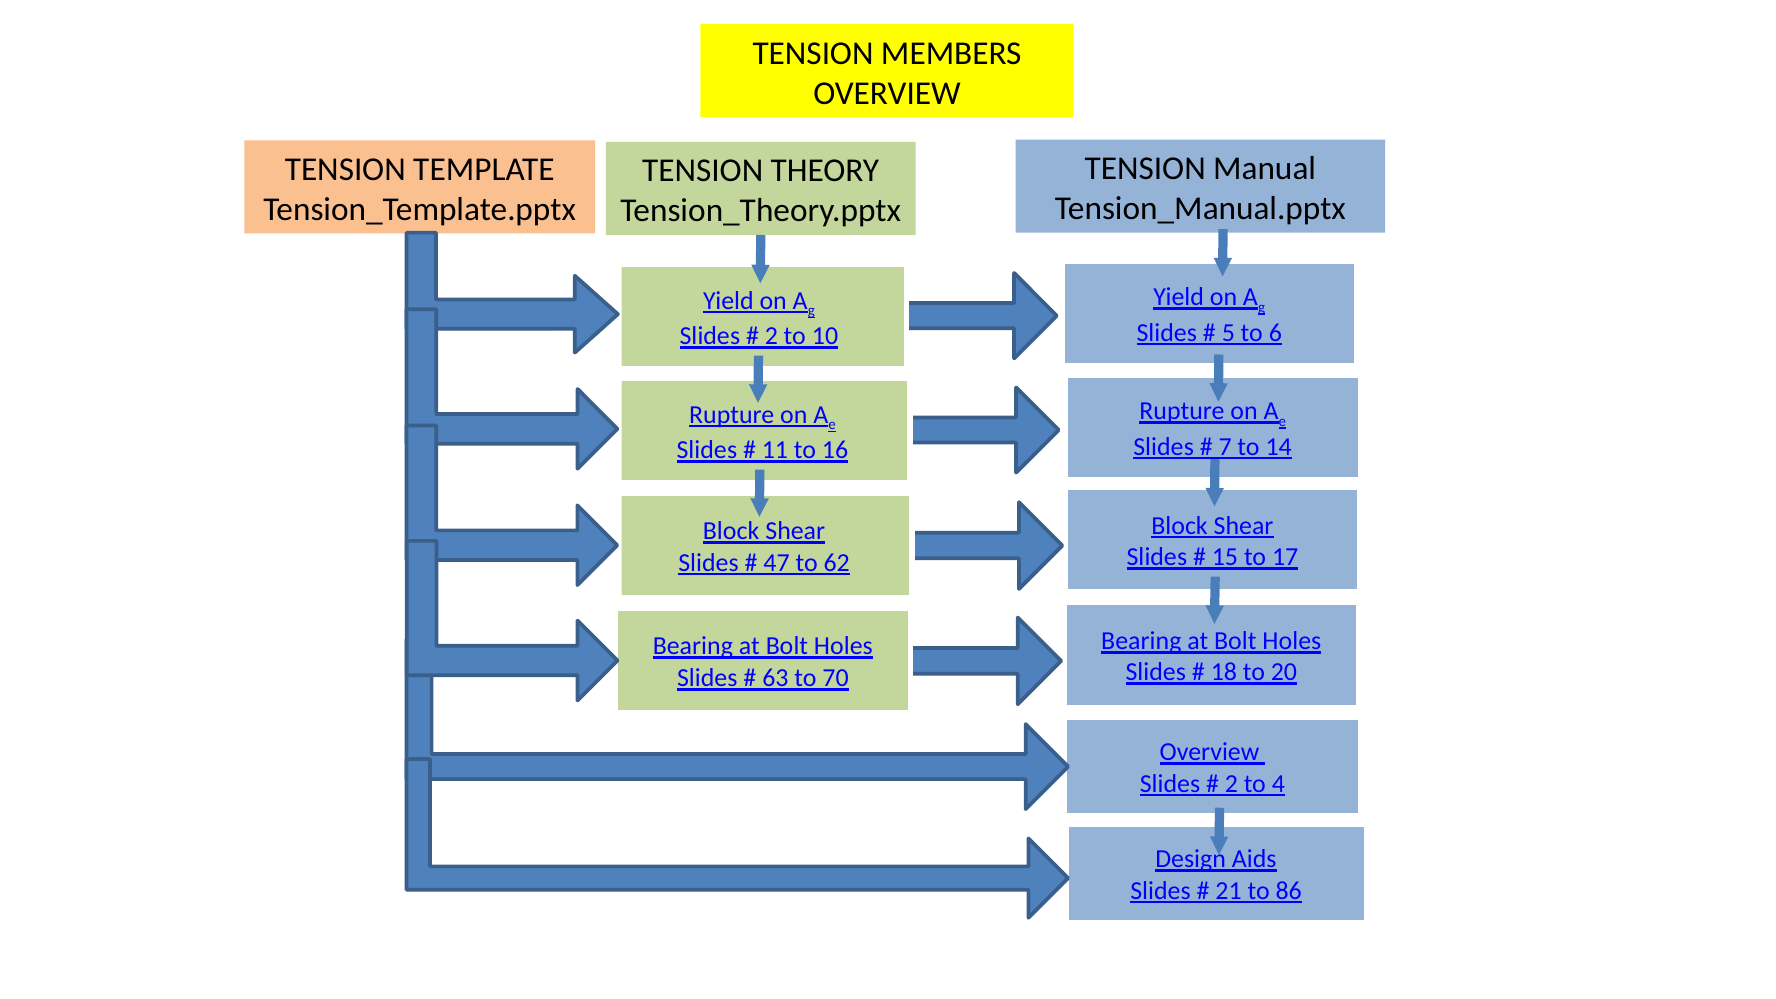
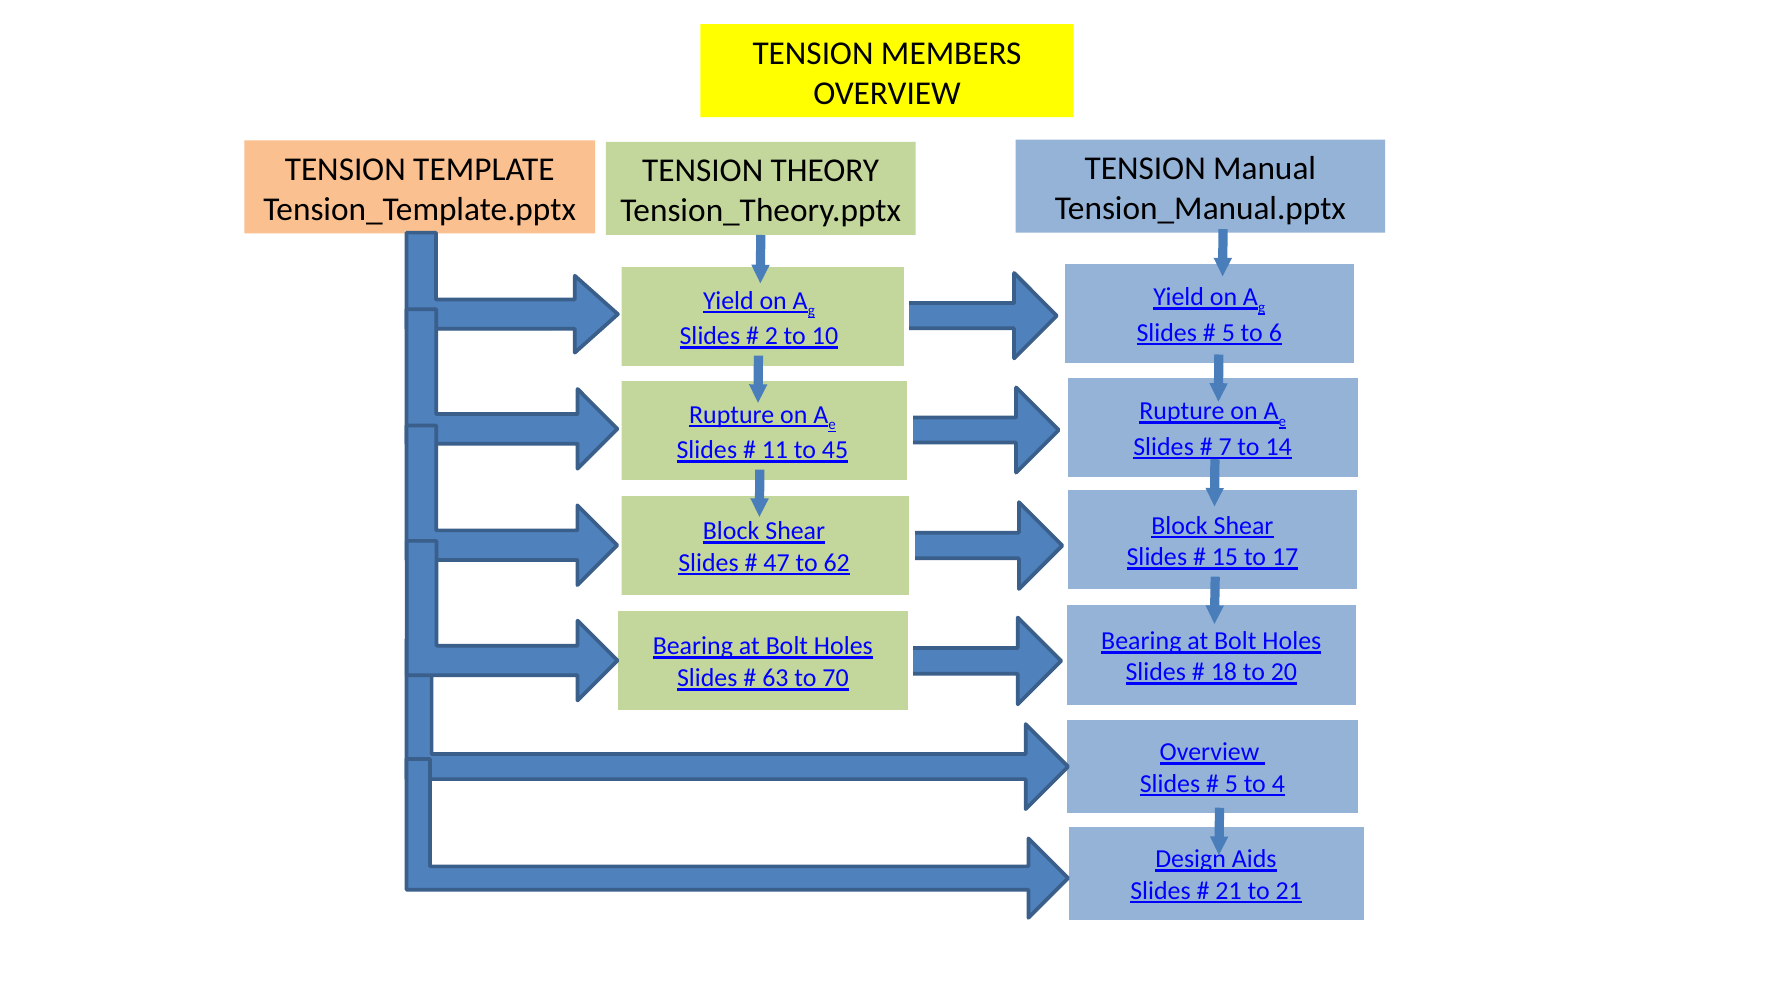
16: 16 -> 45 (835, 450)
2: 2 -> 5 (1232, 784)
to 86: 86 -> 21 (1289, 891)
